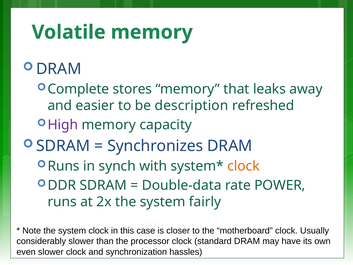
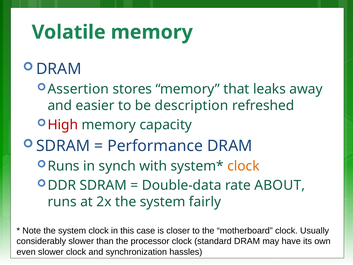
Complete: Complete -> Assertion (78, 89)
High colour: purple -> red (63, 125)
Synchronizes: Synchronizes -> Performance (155, 146)
POWER: POWER -> ABOUT (280, 185)
